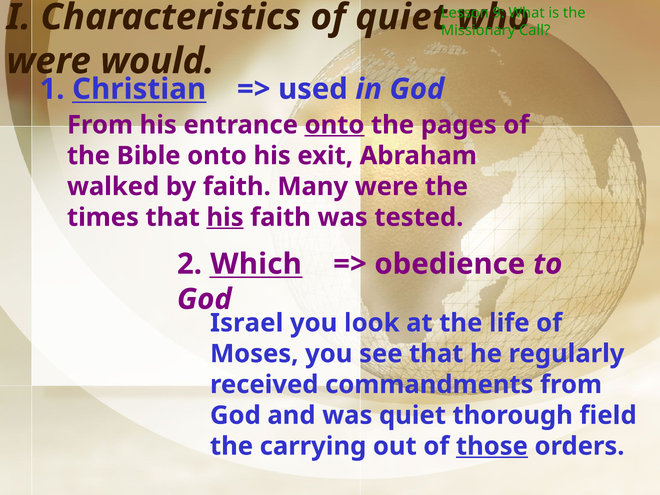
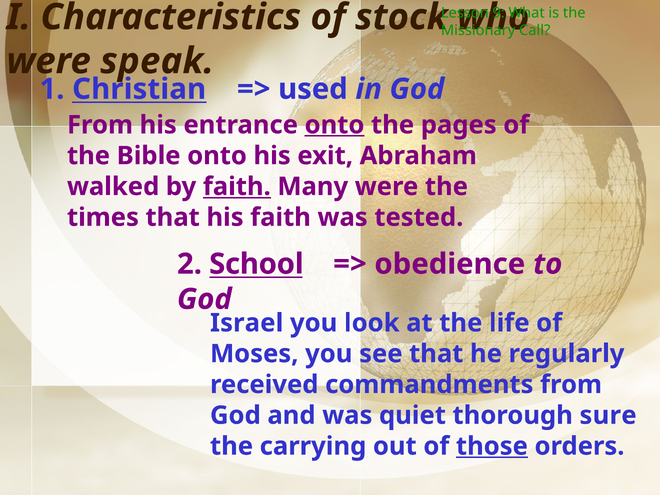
of quiet: quiet -> stock (401, 17)
would: would -> speak (157, 61)
faith underline: none -> present (237, 187)
his underline: present -> none (225, 217)
Which: Which -> School (256, 264)
field: field -> sure (608, 415)
